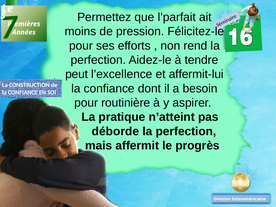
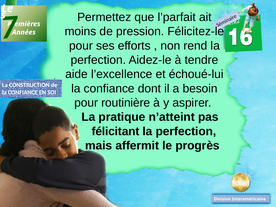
peut: peut -> aide (77, 74)
affermit-lui: affermit-lui -> échoué-lui (196, 74)
déborde: déborde -> félicitant (116, 131)
